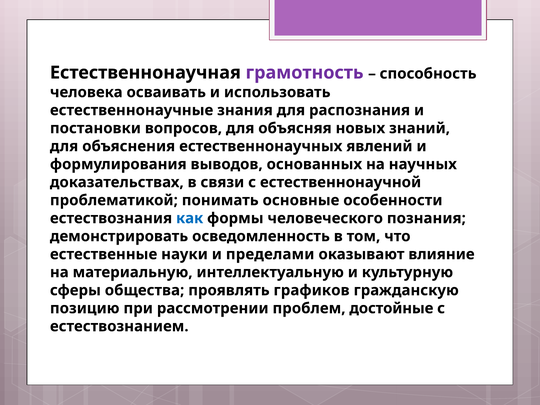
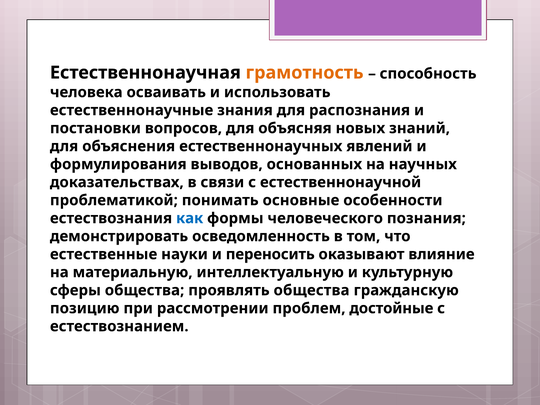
грамотность colour: purple -> orange (305, 73)
пределами: пределами -> переносить (270, 254)
проявлять графиков: графиков -> общества (312, 290)
